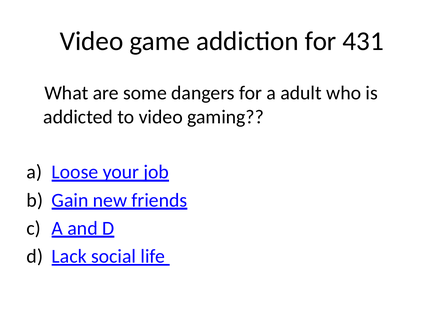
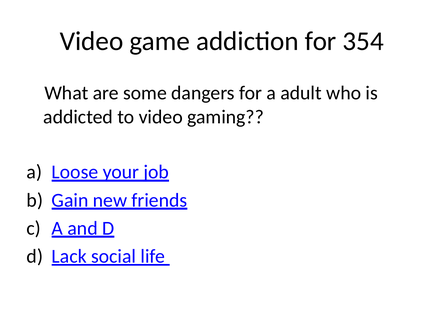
431: 431 -> 354 (363, 41)
